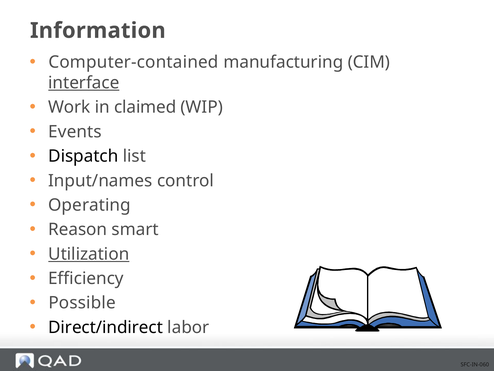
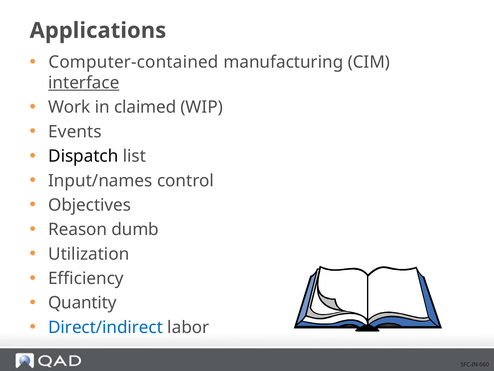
Information: Information -> Applications (98, 31)
Operating: Operating -> Objectives (90, 205)
smart: smart -> dumb (135, 229)
Utilization underline: present -> none (89, 254)
Possible: Possible -> Quantity (82, 303)
Direct/indirect colour: black -> blue (106, 327)
